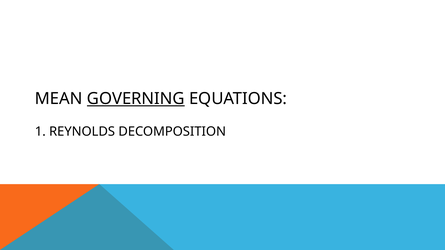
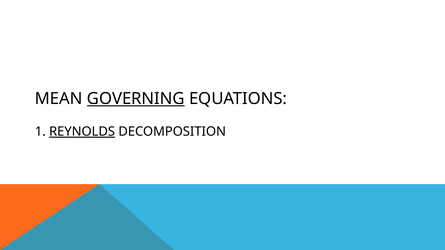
REYNOLDS underline: none -> present (82, 132)
